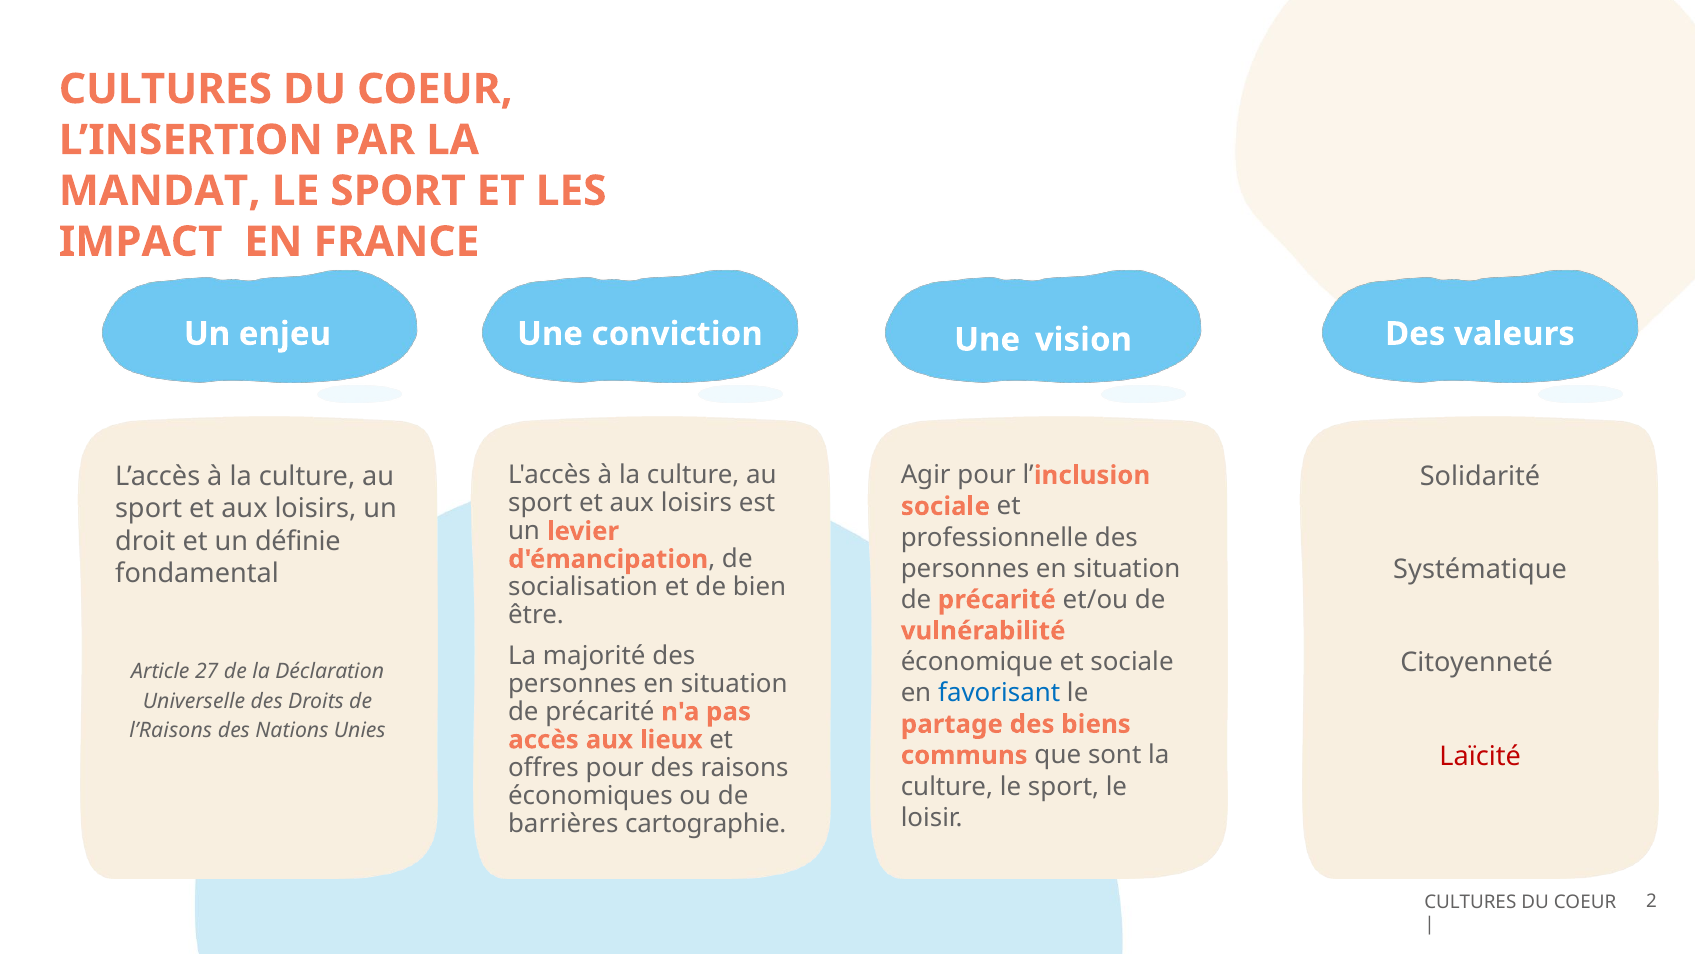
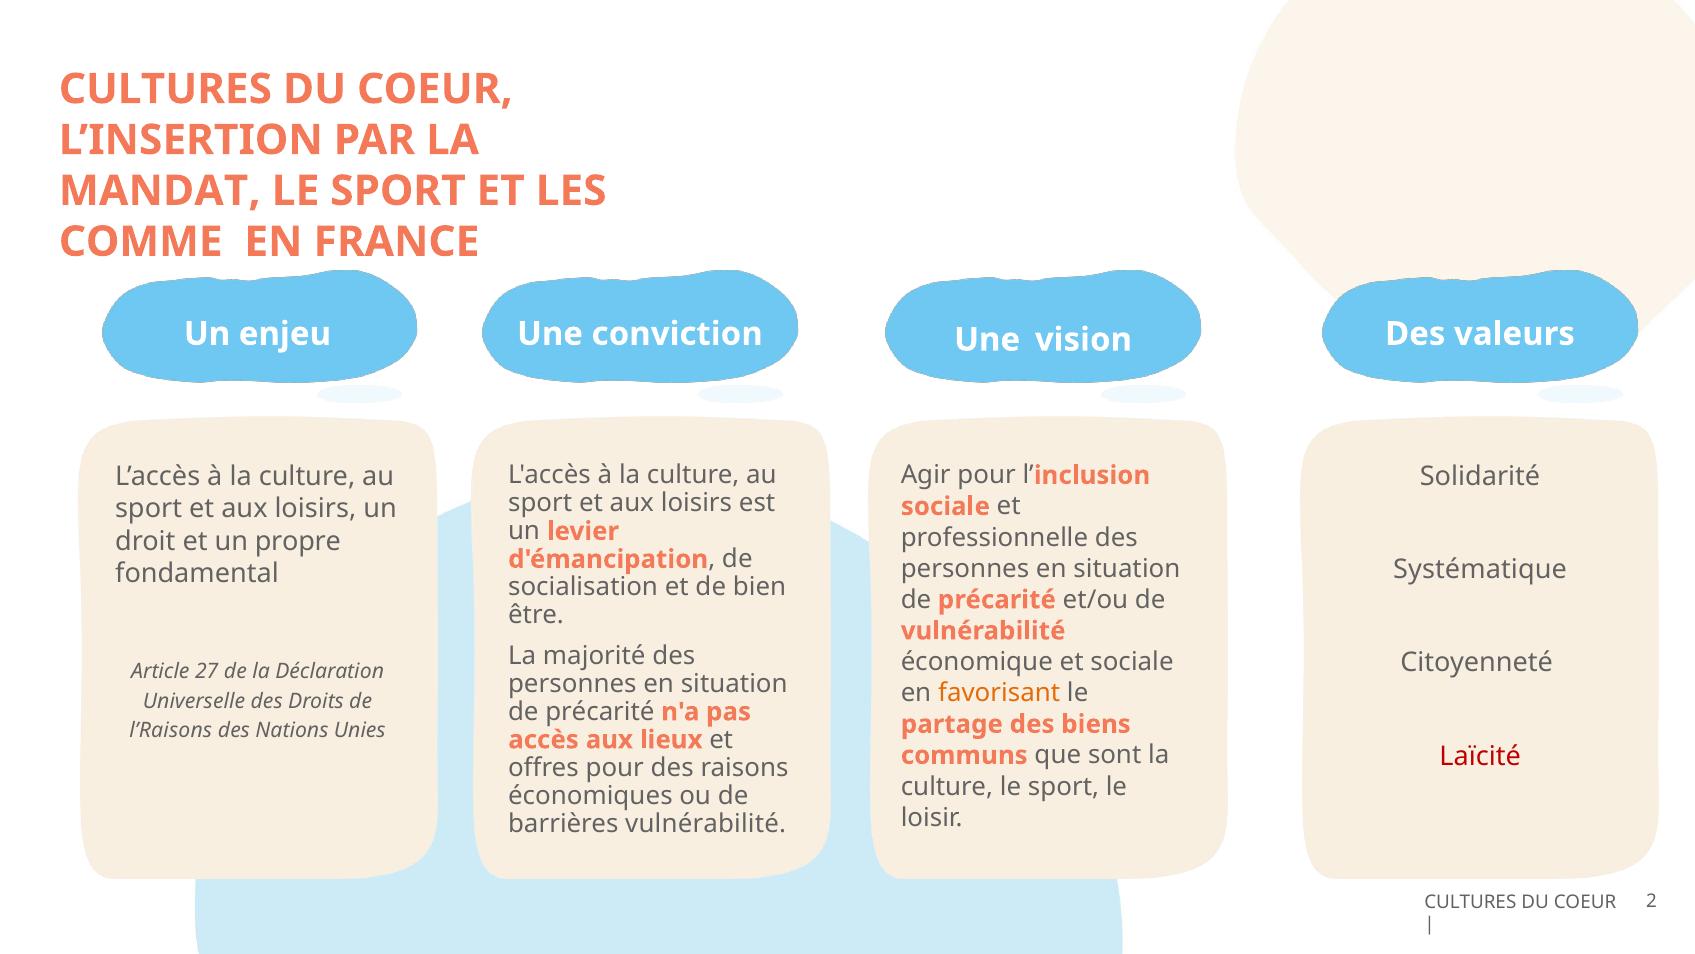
IMPACT: IMPACT -> COMME (141, 242)
définie: définie -> propre (298, 541)
favorisant colour: blue -> orange (999, 693)
barrières cartographie: cartographie -> vulnérabilité (706, 823)
